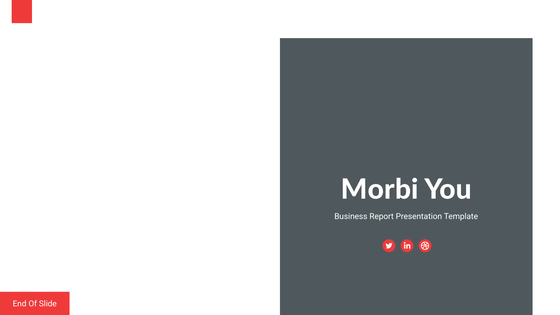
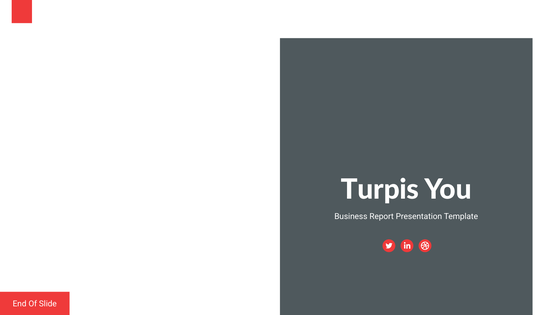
Morbi: Morbi -> Turpis (380, 190)
